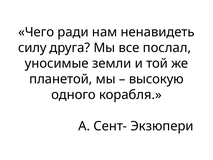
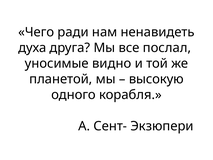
силу: силу -> духа (32, 48)
земли: земли -> видно (112, 63)
